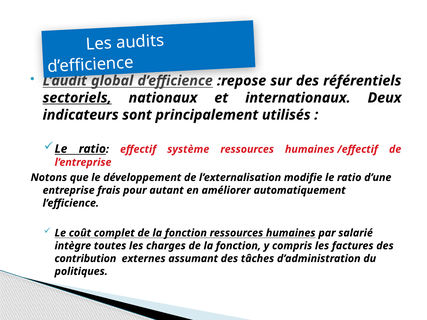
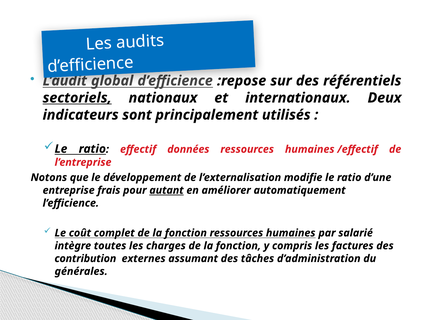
système: système -> données (188, 149)
autant underline: none -> present (166, 190)
politiques: politiques -> générales (81, 272)
